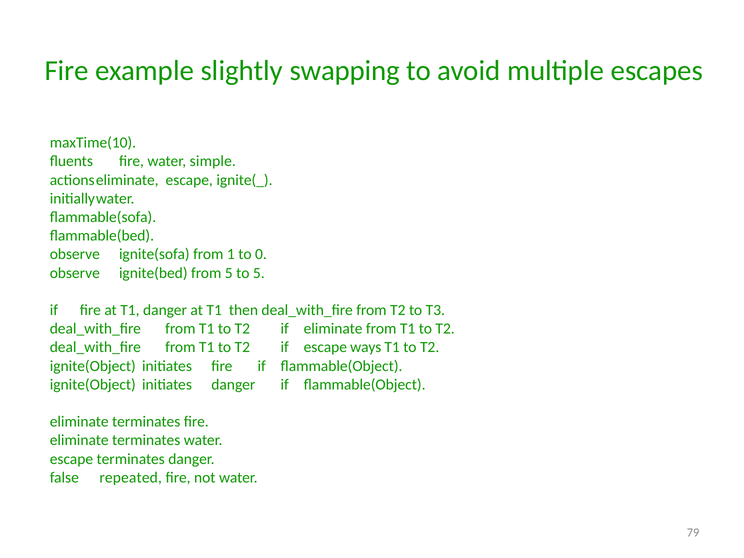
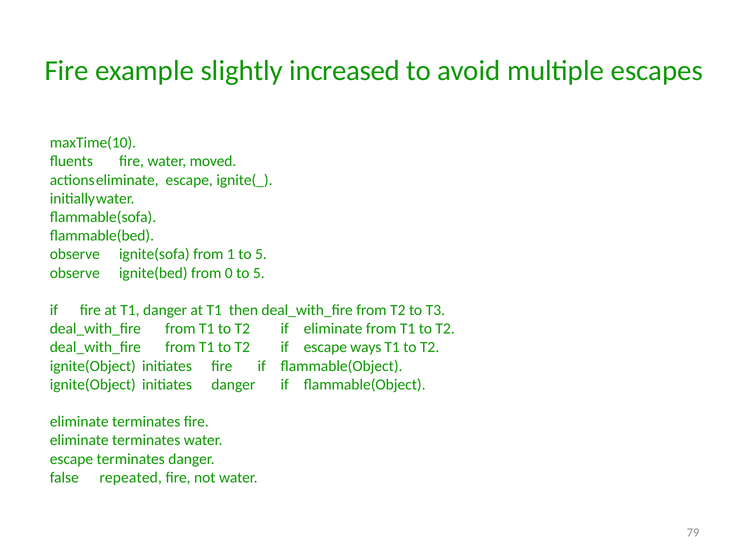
swapping: swapping -> increased (345, 71)
simple: simple -> moved (213, 161)
1 to 0: 0 -> 5 (261, 254)
from 5: 5 -> 0 (229, 273)
